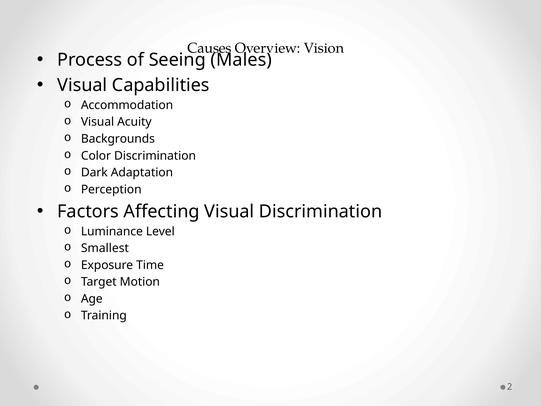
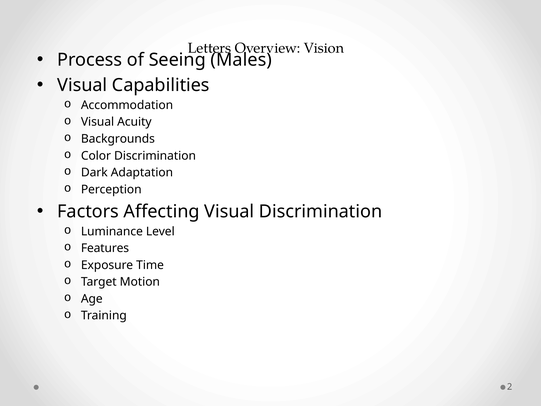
Causes: Causes -> Letters (210, 48)
Smallest: Smallest -> Features (105, 248)
